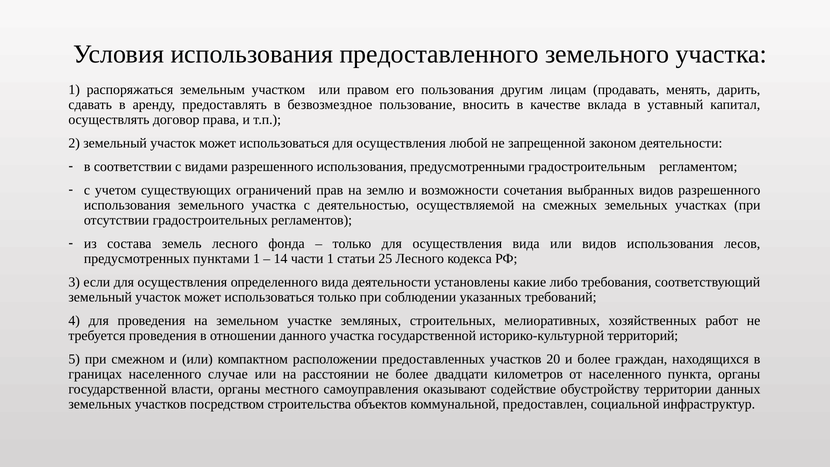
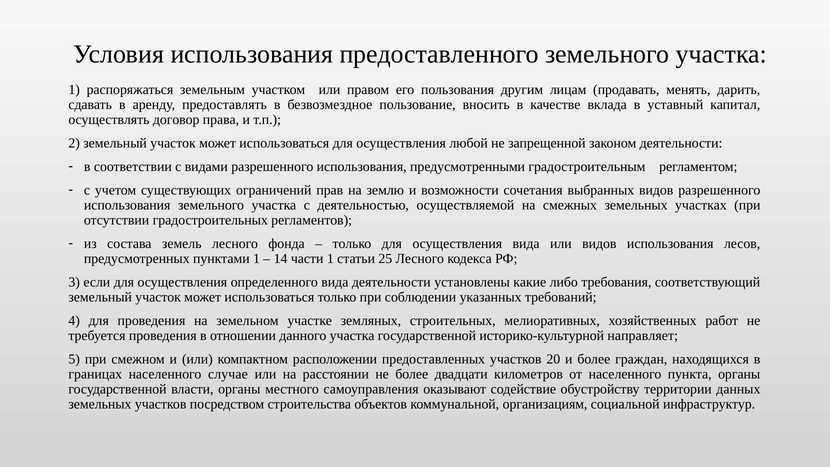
территорий: территорий -> направляет (643, 336)
предоставлен: предоставлен -> организациям (545, 404)
